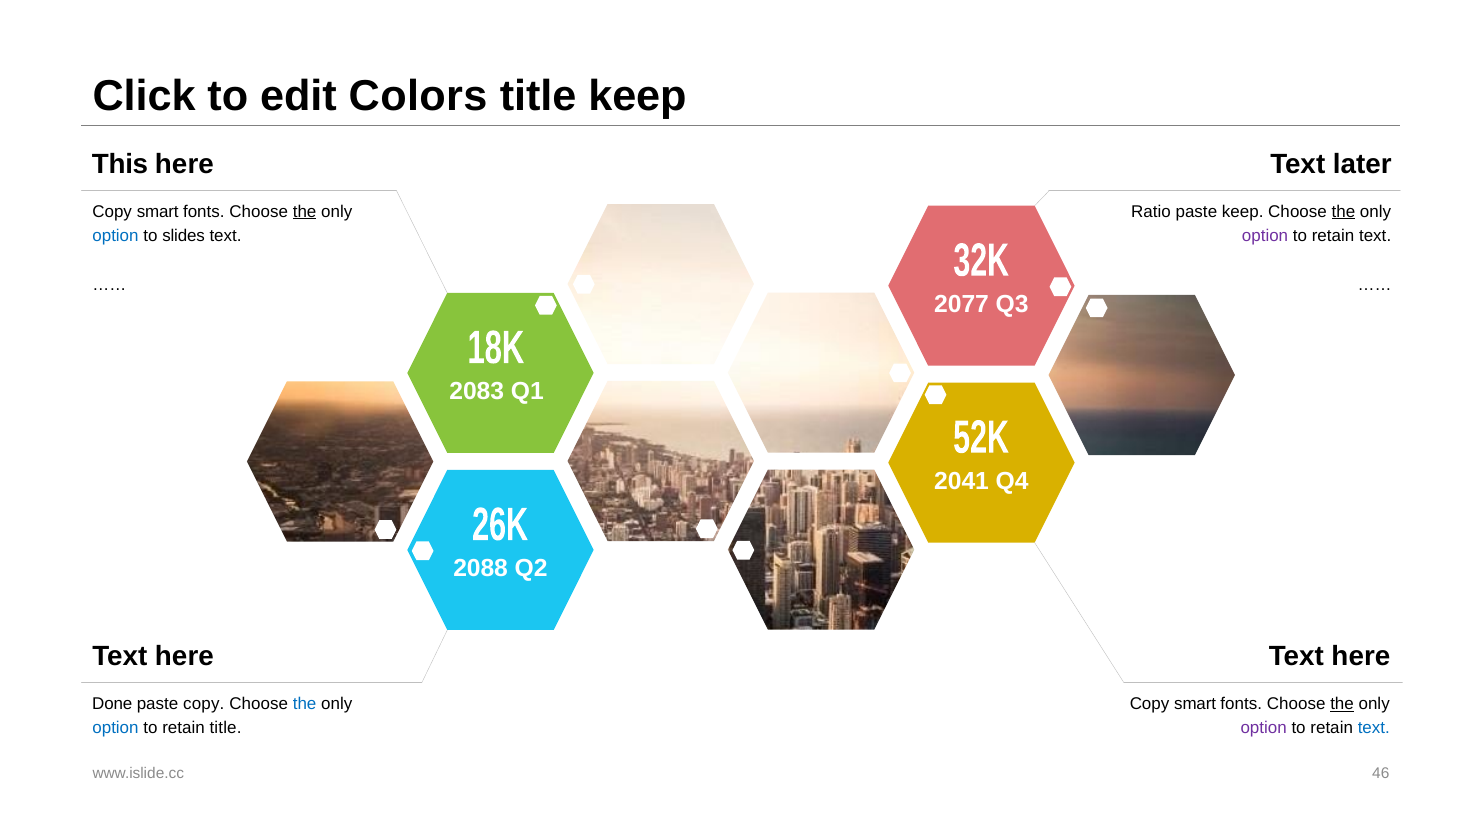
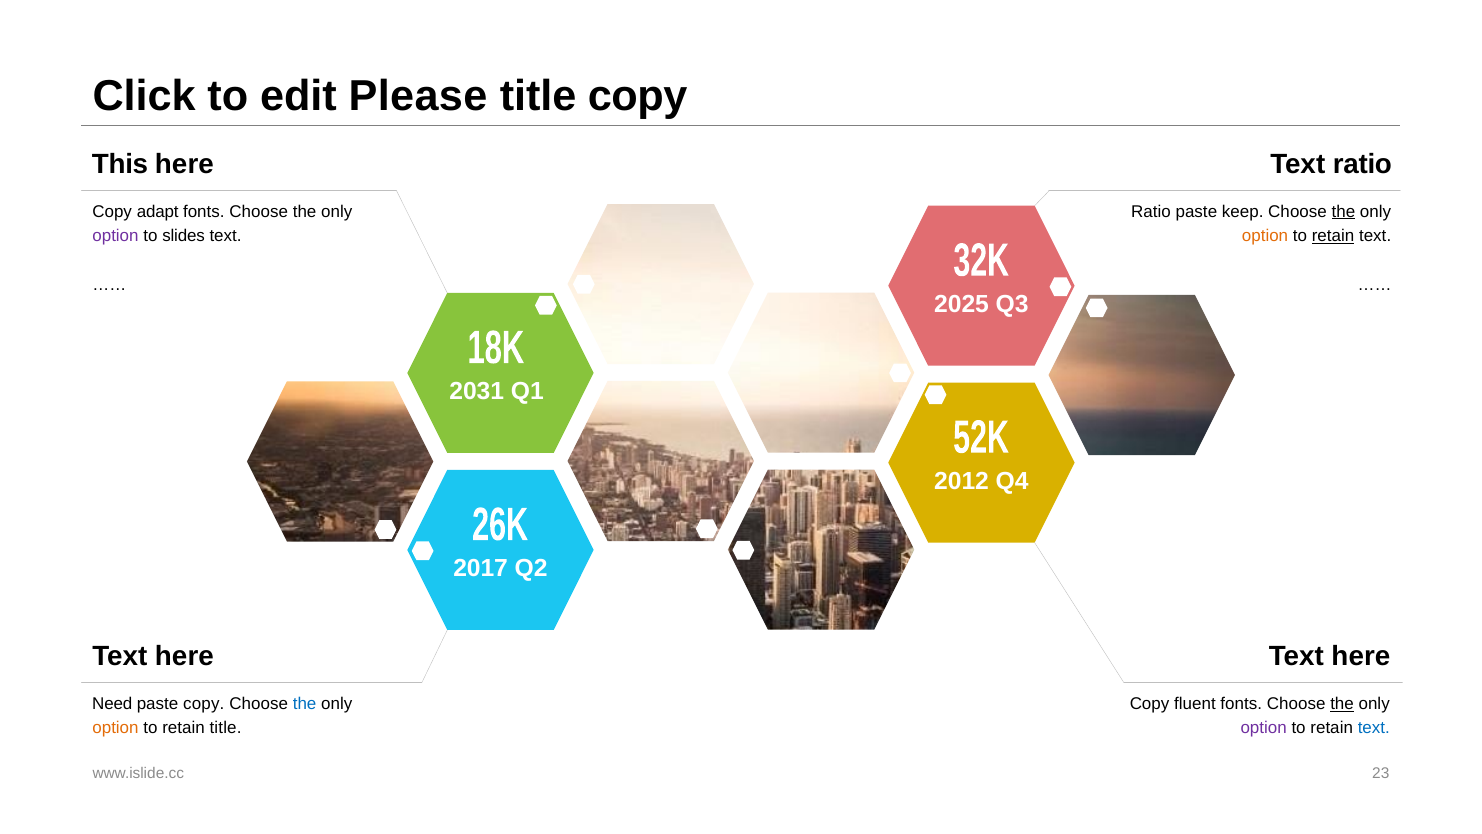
Colors: Colors -> Please (418, 96)
title keep: keep -> copy (638, 96)
Text later: later -> ratio (1362, 164)
smart: smart -> adapt (158, 211)
the underline: present -> none (305, 211)
option colour: blue -> purple (115, 236)
option colour: purple -> orange (1265, 236)
retain underline: none -> present (1333, 236)
2077: 2077 -> 2025 (962, 304)
2083: 2083 -> 2031 (477, 392)
2041: 2041 -> 2012 (962, 481)
2088: 2088 -> 2017 (481, 568)
Done: Done -> Need (112, 703)
smart: smart -> fluent (1195, 703)
option colour: blue -> orange (115, 728)
46: 46 -> 23 (1381, 774)
